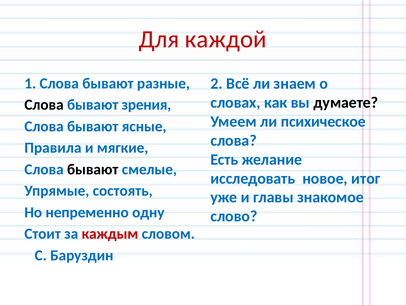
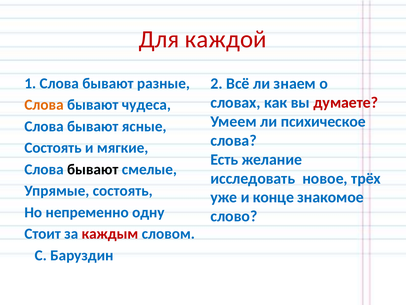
думаете colour: black -> red (346, 103)
Слова colour: black -> orange (44, 105)
зрения: зрения -> чудеса (146, 105)
Правила: Правила -> Состоять (53, 148)
итог: итог -> трёх (366, 178)
главы: главы -> конце (273, 197)
